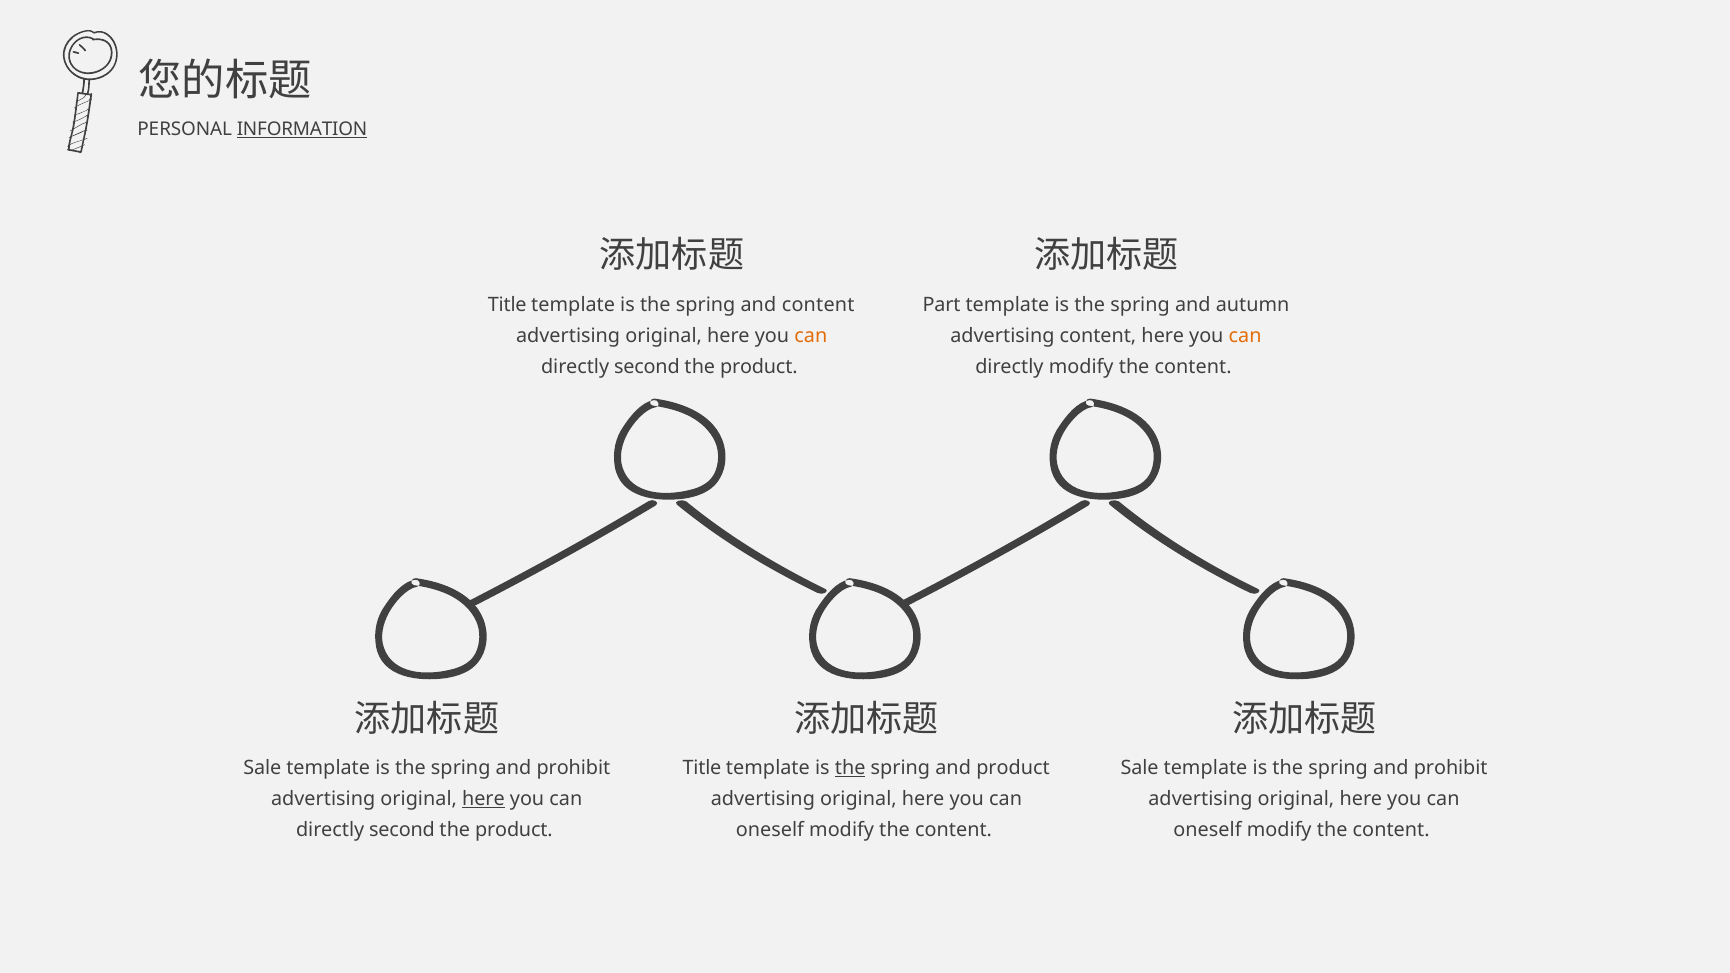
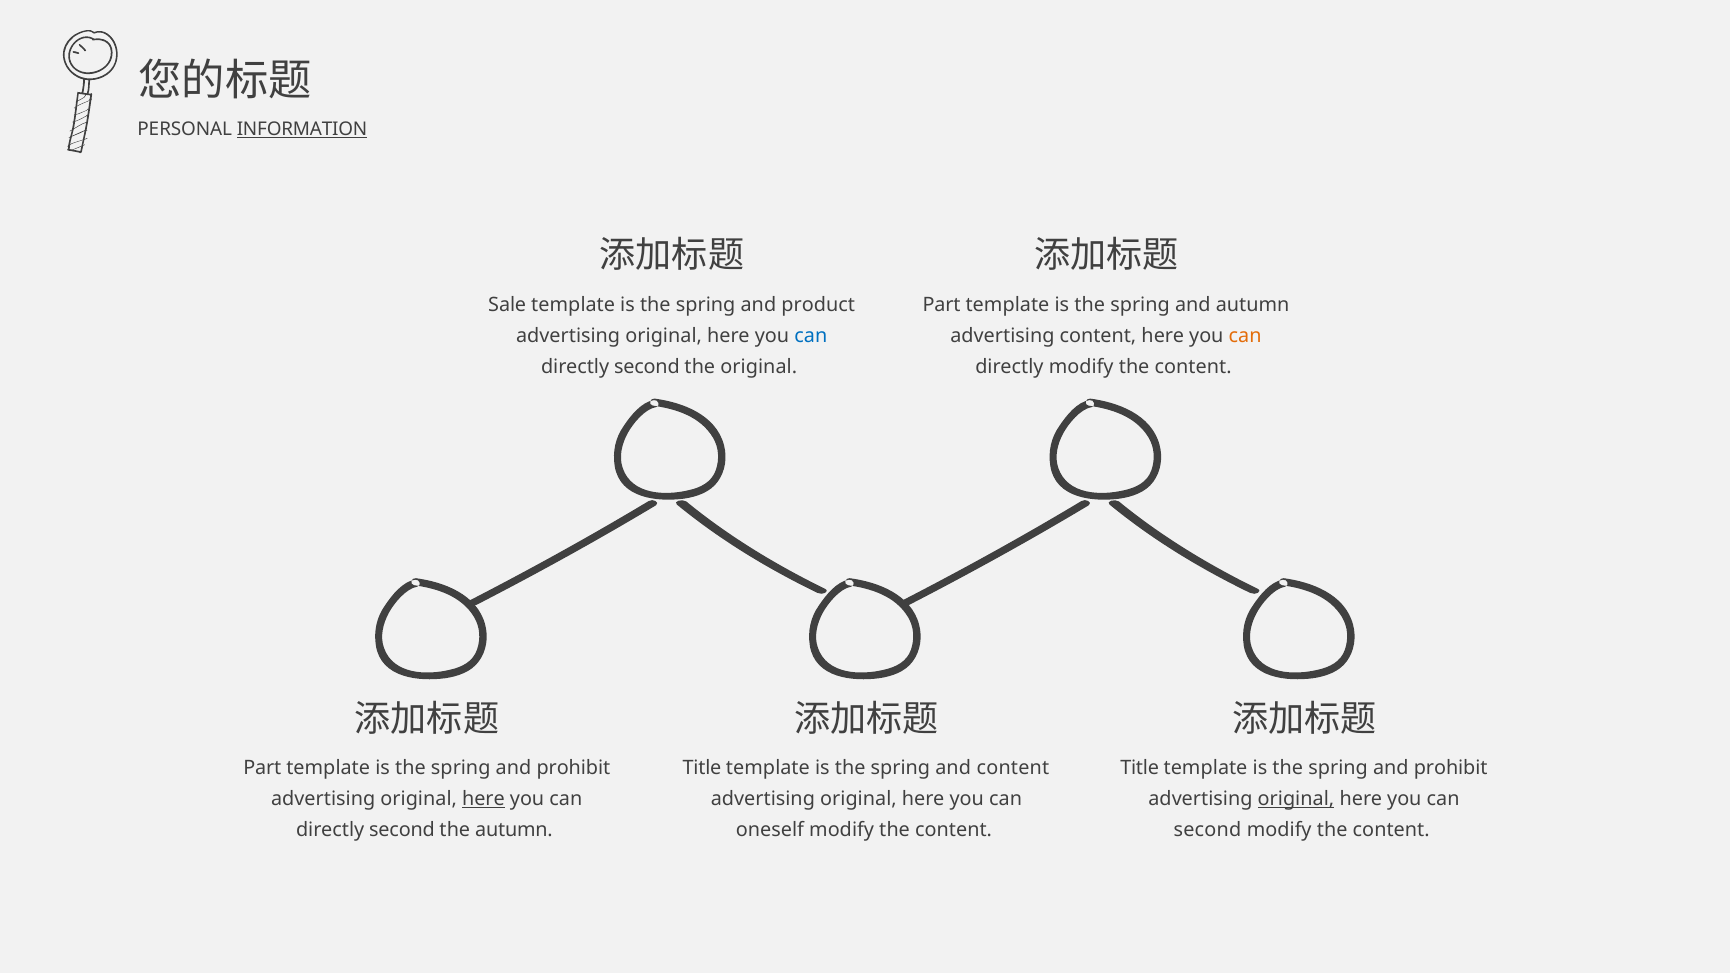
Title: Title -> Sale (507, 305)
and content: content -> product (818, 305)
can colour: orange -> blue (811, 336)
product: product -> original (759, 367)
Sale: Sale -> Part (262, 768)
the underline: present -> none (850, 768)
and product: product -> content (1013, 768)
Sale: Sale -> Title (1140, 768)
original underline: none -> present (1296, 799)
product: product -> autumn (514, 830)
oneself: oneself -> second (1207, 830)
